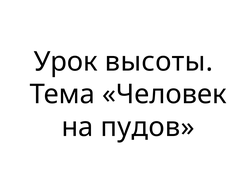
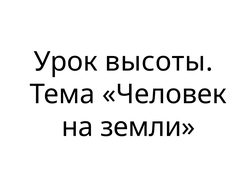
пудов: пудов -> земли (148, 127)
